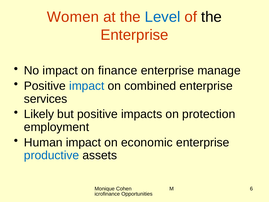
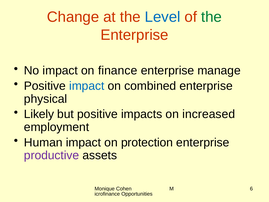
Women: Women -> Change (73, 17)
the colour: black -> green (212, 17)
services: services -> physical (46, 99)
protection: protection -> increased (209, 114)
economic: economic -> protection (147, 142)
productive colour: blue -> purple (52, 155)
